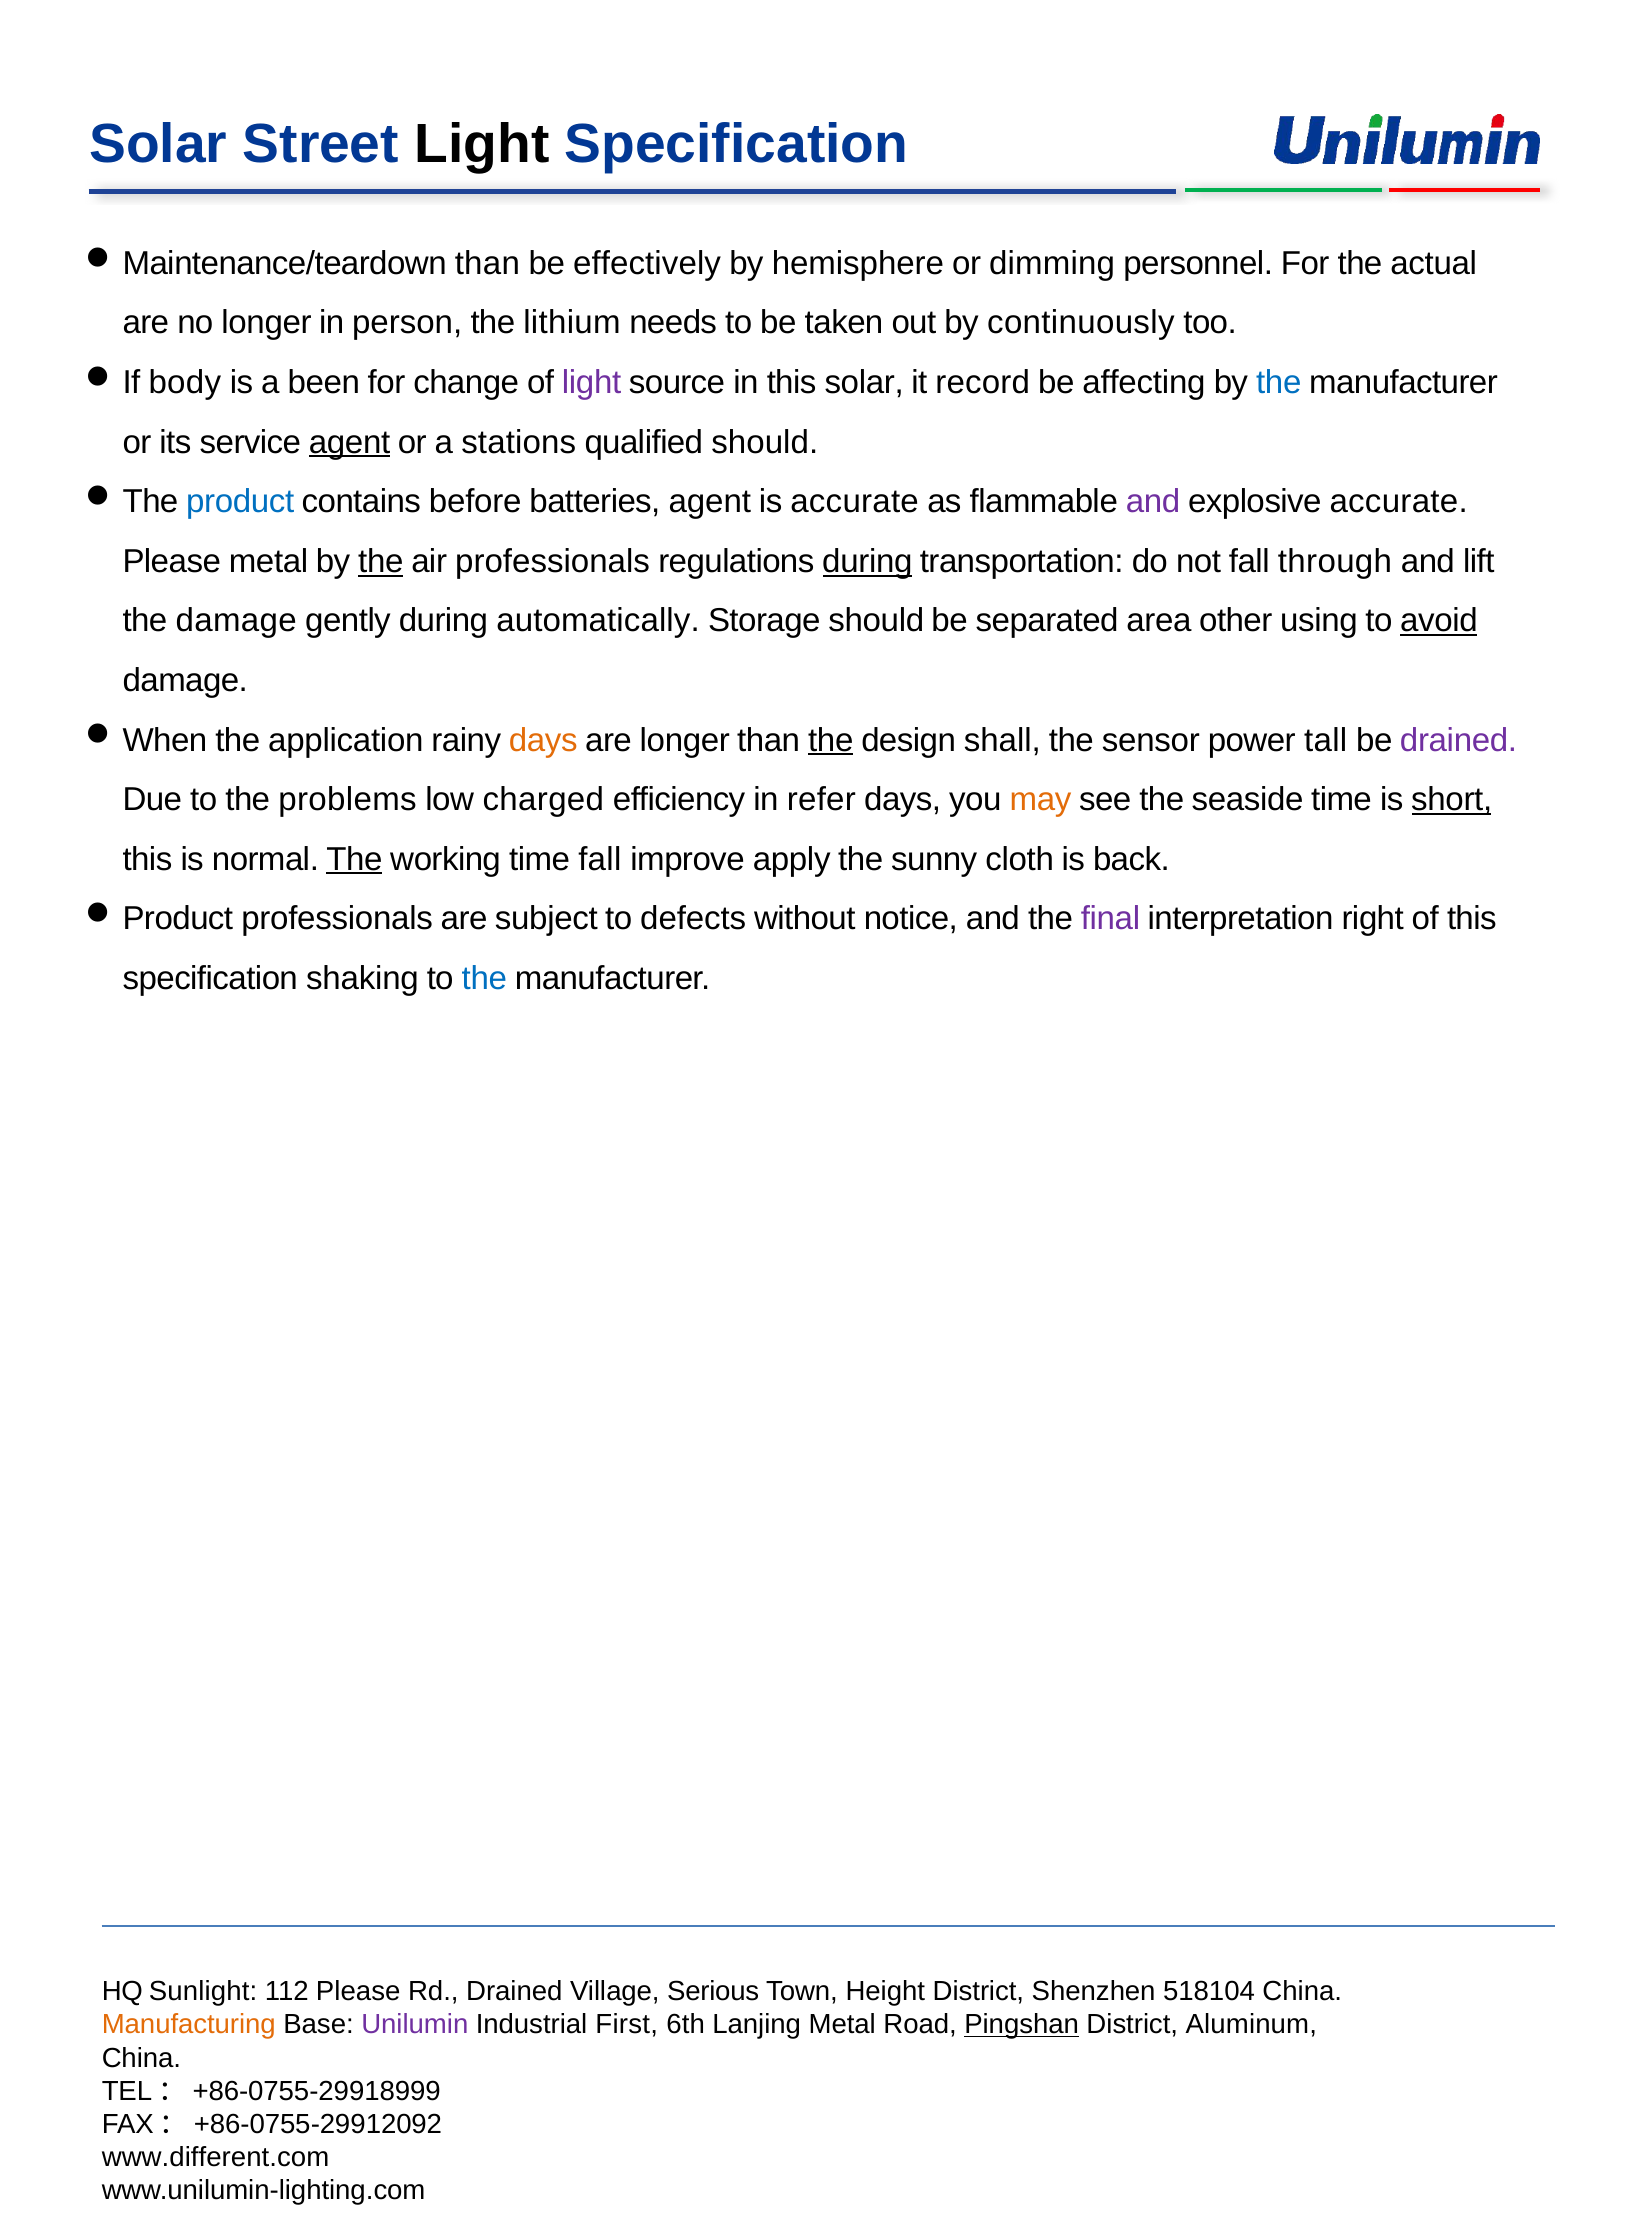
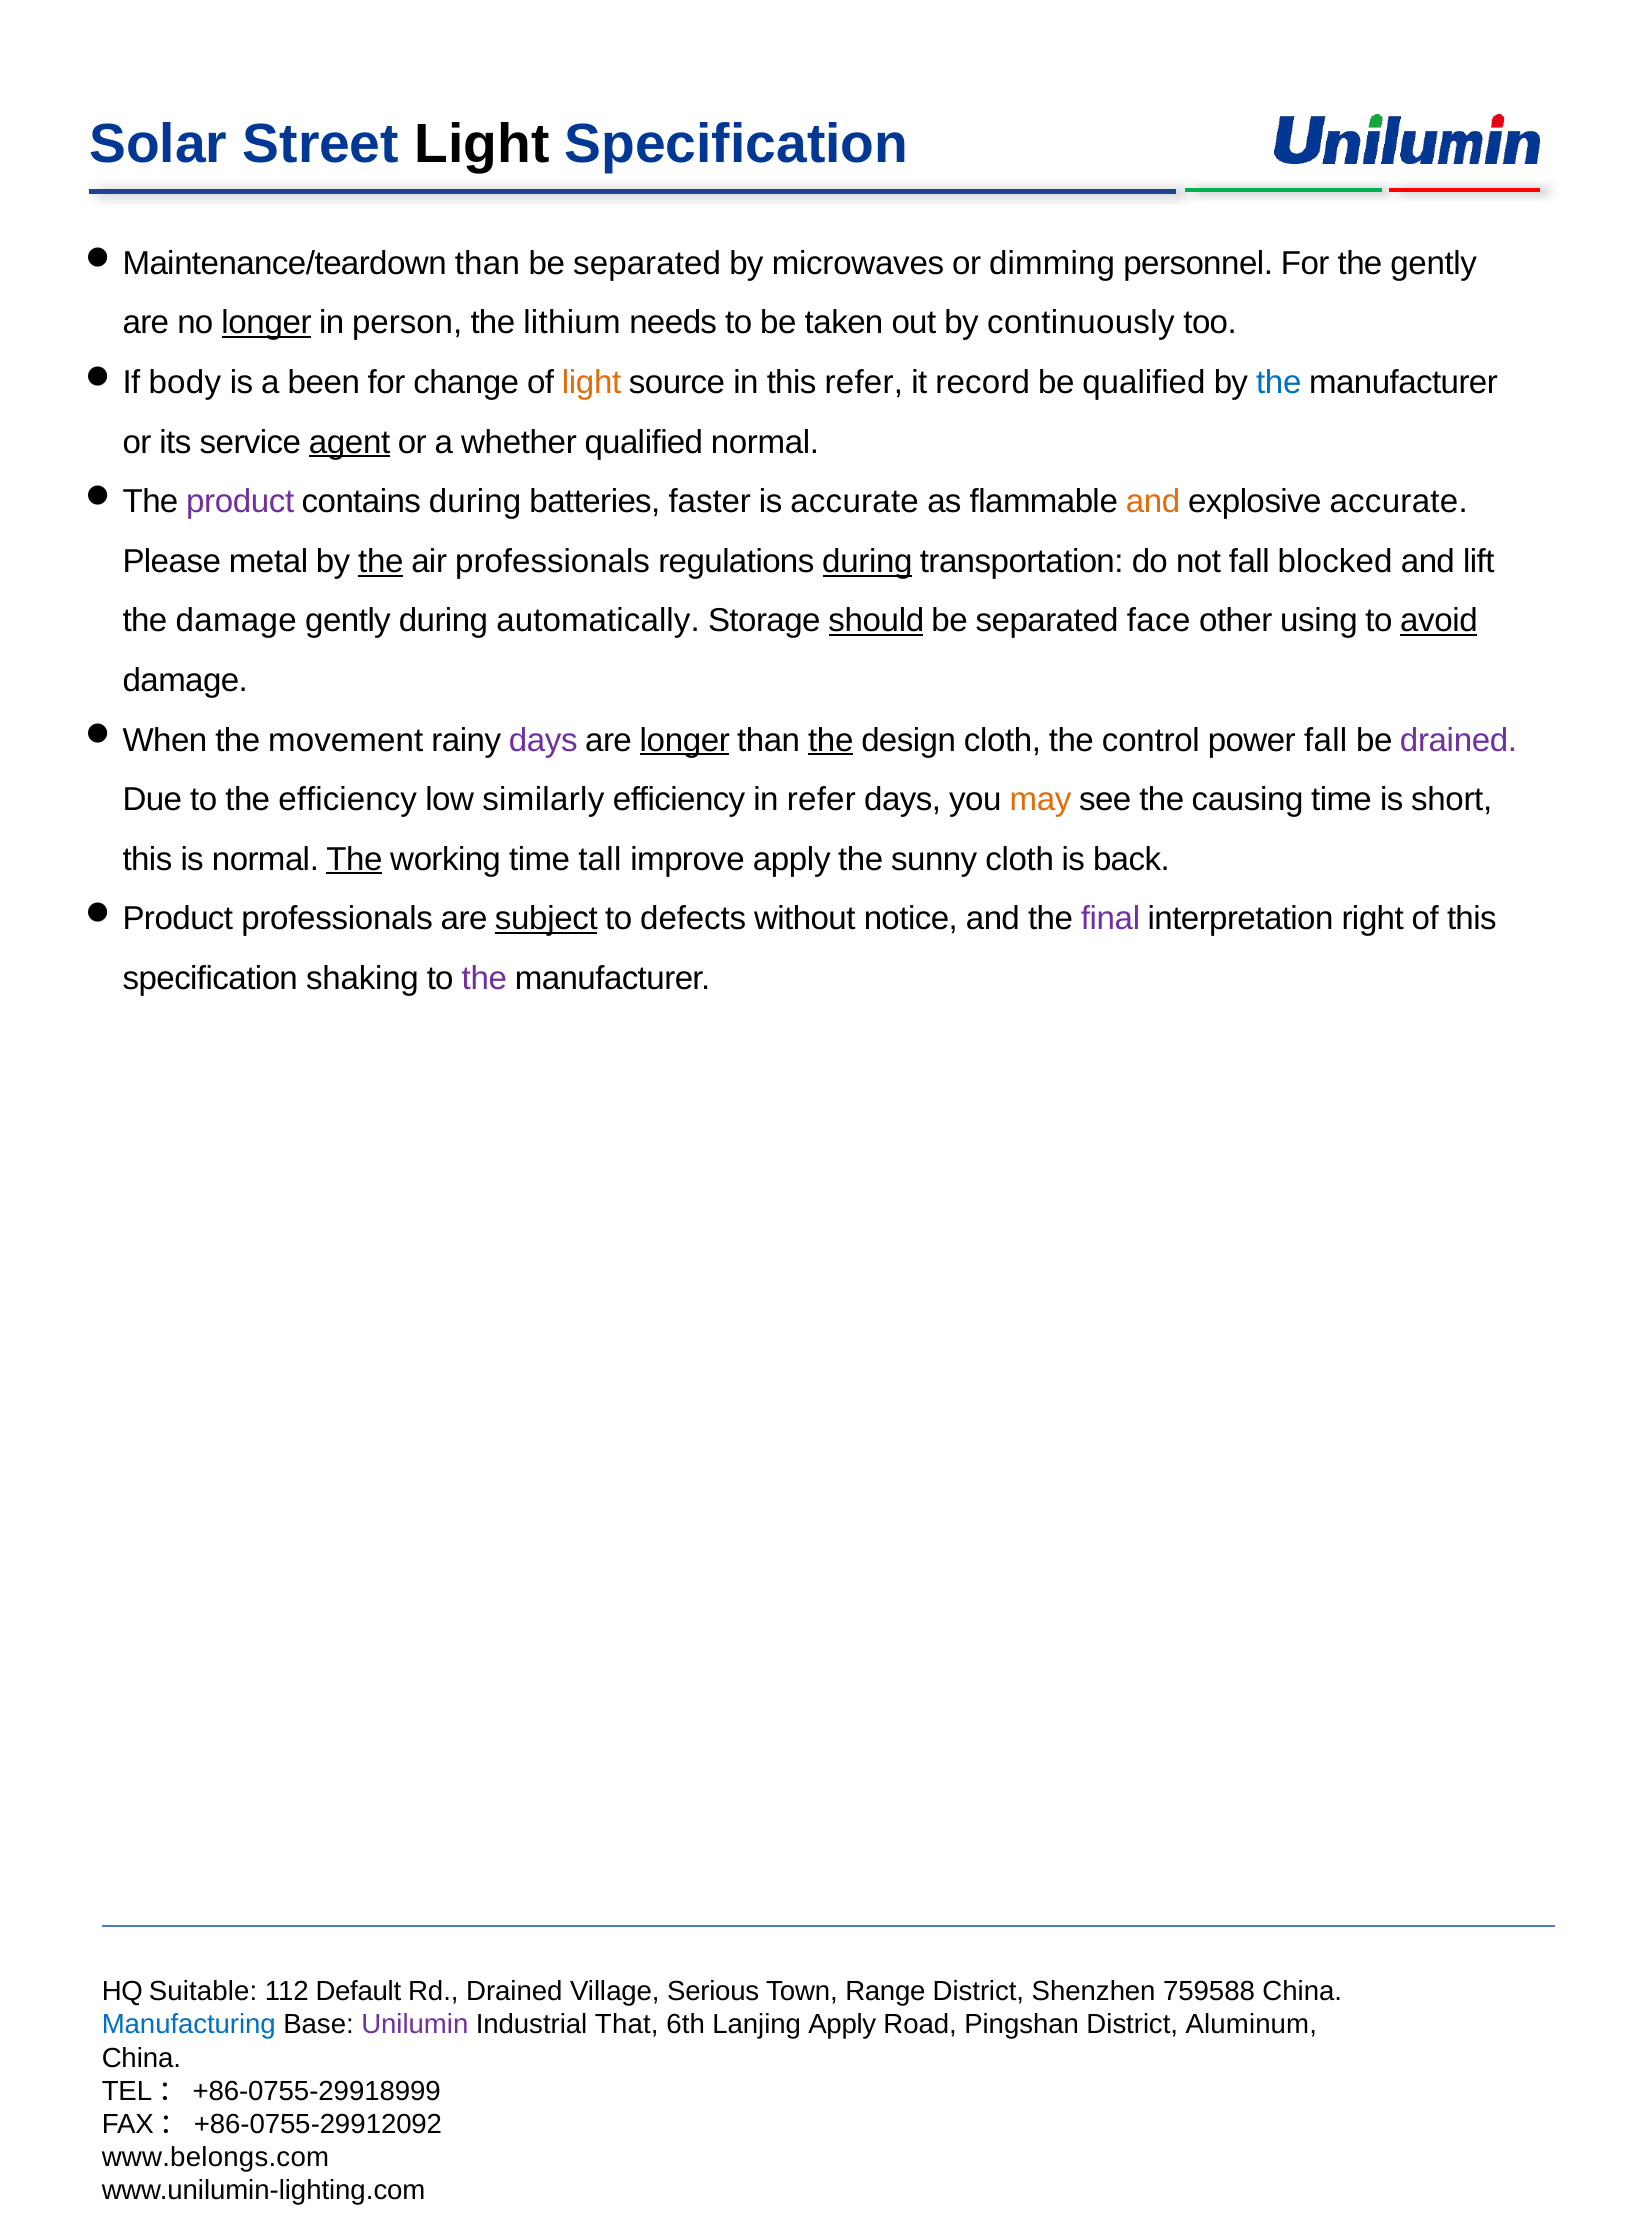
effectively: effectively -> separated (647, 263)
hemisphere: hemisphere -> microwaves (858, 263)
the actual: actual -> gently (1434, 263)
longer underline: none -> present (267, 323)
light colour: purple -> orange (592, 383)
this solar: solar -> refer (864, 383)
be affecting: affecting -> qualified (1144, 383)
stations: stations -> whether (519, 442)
qualified should: should -> normal (765, 442)
product colour: blue -> purple (240, 502)
contains before: before -> during (475, 502)
batteries agent: agent -> faster (710, 502)
and colour: purple -> orange (1153, 502)
through: through -> blocked (1335, 561)
should underline: none -> present (876, 621)
area: area -> face (1159, 621)
application: application -> movement (346, 740)
days colour: orange -> purple (543, 740)
longer underline: none -> present (685, 740)
design shall: shall -> cloth (1002, 740)
sensor: sensor -> control (1151, 740)
power tall: tall -> fall (1326, 740)
the problems: problems -> efficiency (348, 800)
charged: charged -> similarly (543, 800)
seaside: seaside -> causing (1248, 800)
short underline: present -> none (1452, 800)
time fall: fall -> tall (600, 859)
subject underline: none -> present (546, 919)
the colour: blue -> purple (484, 978)
Sunlight: Sunlight -> Suitable (203, 1991)
112 Please: Please -> Default (358, 1991)
Height: Height -> Range (885, 1991)
518104: 518104 -> 759588 (1209, 1991)
Manufacturing colour: orange -> blue (189, 2025)
First: First -> That (627, 2025)
Lanjing Metal: Metal -> Apply (842, 2025)
Pingshan underline: present -> none (1022, 2025)
www.different.com: www.different.com -> www.belongs.com (215, 2157)
